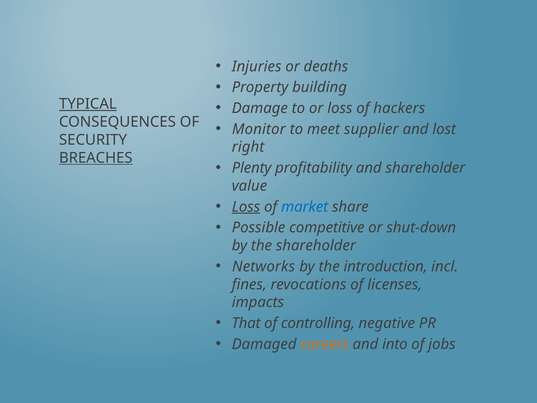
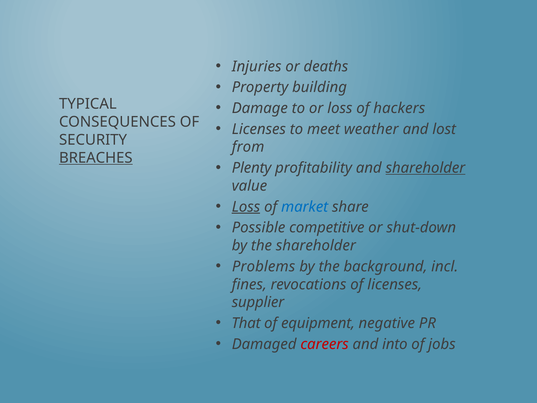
TYPICAL underline: present -> none (88, 104)
Monitor: Monitor -> Licenses (259, 129)
supplier: supplier -> weather (371, 129)
right: right -> from (248, 147)
shareholder underline: none -> present (425, 168)
Networks: Networks -> Problems (264, 266)
introduction: introduction -> background (385, 266)
impacts: impacts -> supplier (258, 302)
controlling: controlling -> equipment (318, 323)
careers colour: orange -> red (325, 344)
